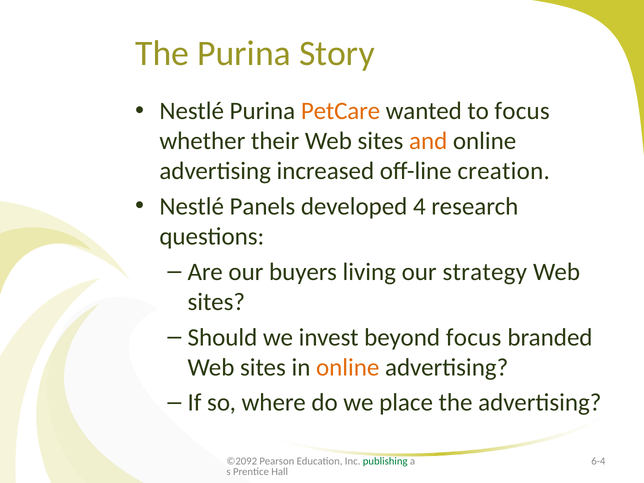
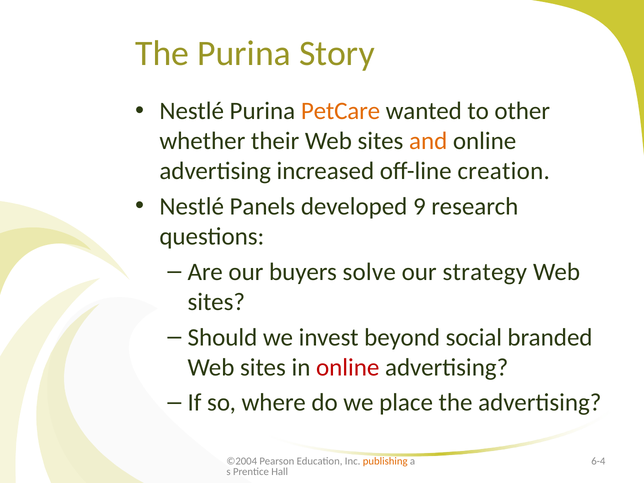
to focus: focus -> other (522, 111)
4: 4 -> 9 (419, 207)
living: living -> solve (369, 272)
beyond focus: focus -> social (474, 337)
online colour: orange -> red (348, 367)
©2092: ©2092 -> ©2004 (242, 461)
publishing colour: green -> orange (385, 461)
